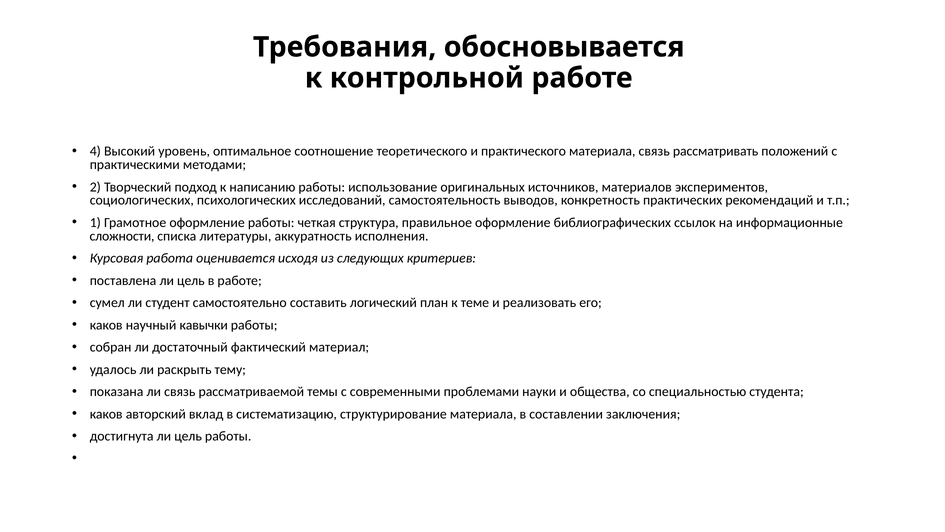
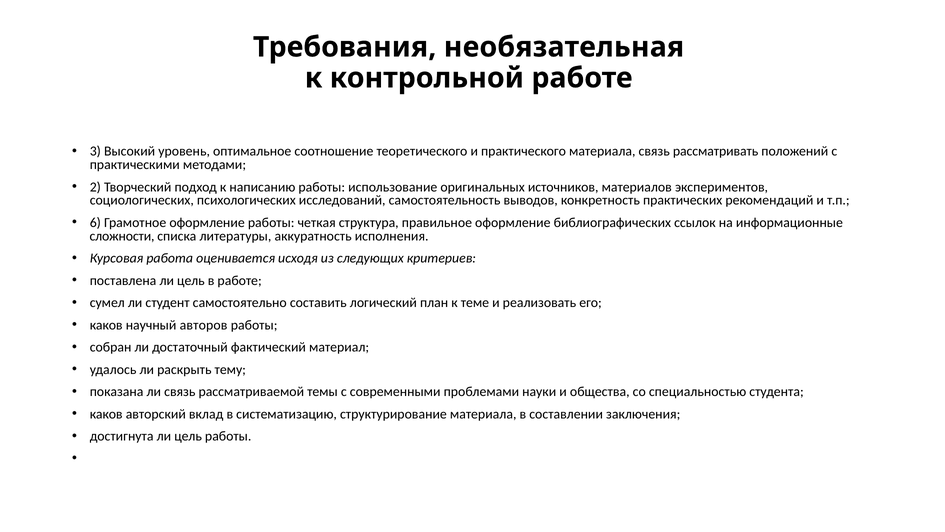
обосновывается: обосновывается -> необязательная (564, 47)
4: 4 -> 3 (95, 151)
1: 1 -> 6 (95, 222)
кавычки: кавычки -> авторов (204, 325)
